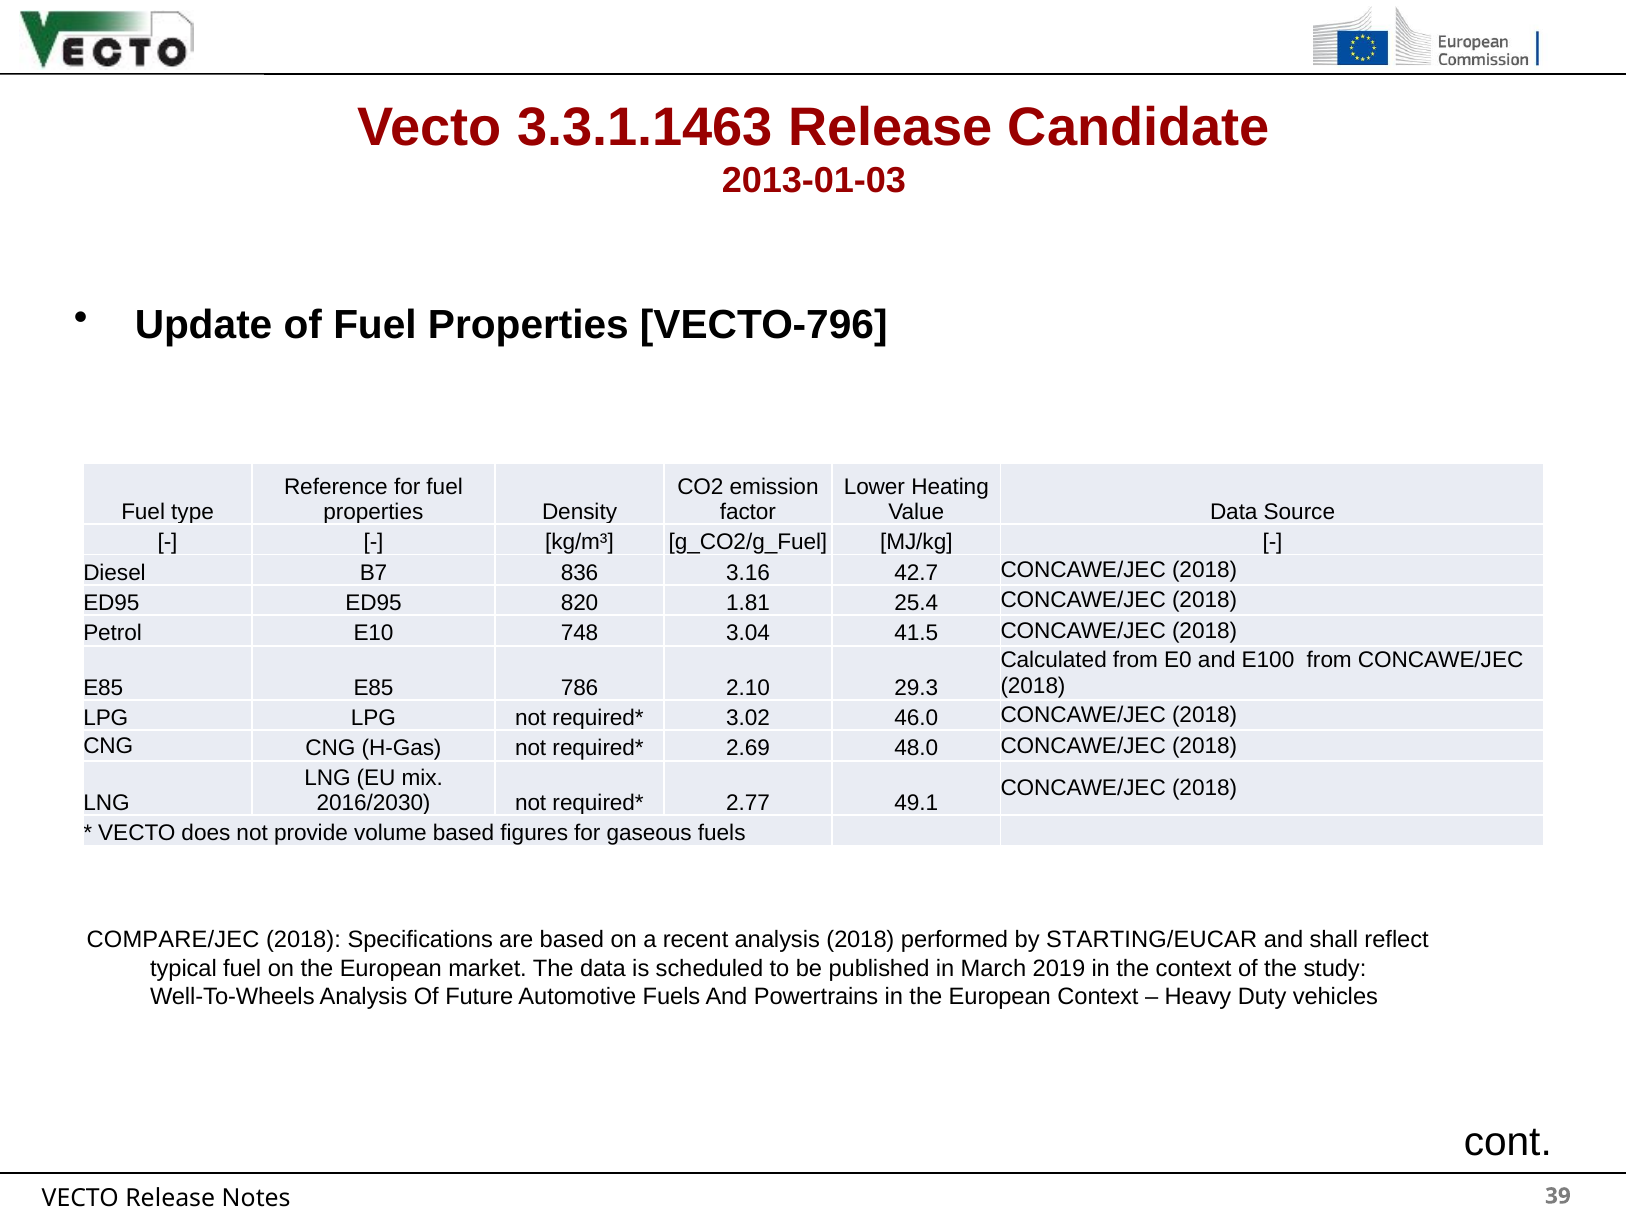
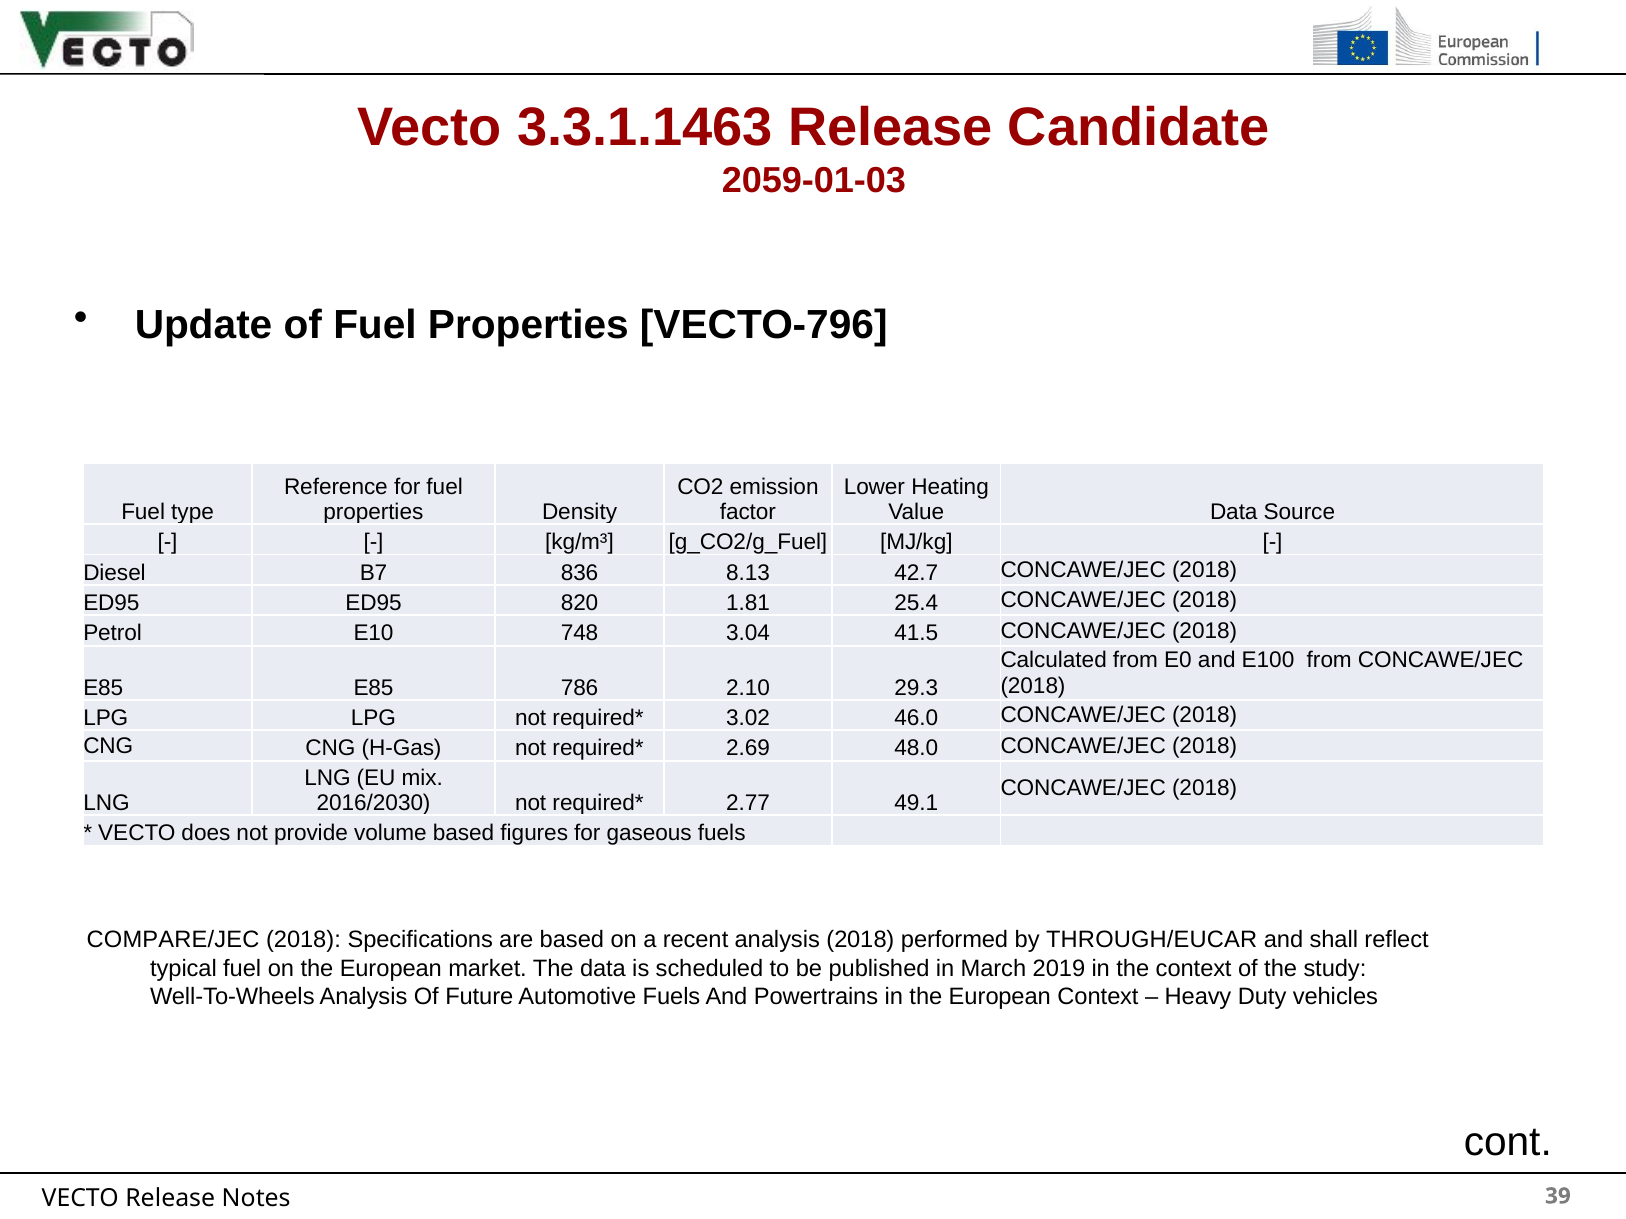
2013-01-03: 2013-01-03 -> 2059-01-03 (814, 180)
3.16: 3.16 -> 8.13 (748, 573)
STARTING/EUCAR: STARTING/EUCAR -> THROUGH/EUCAR (1152, 940)
